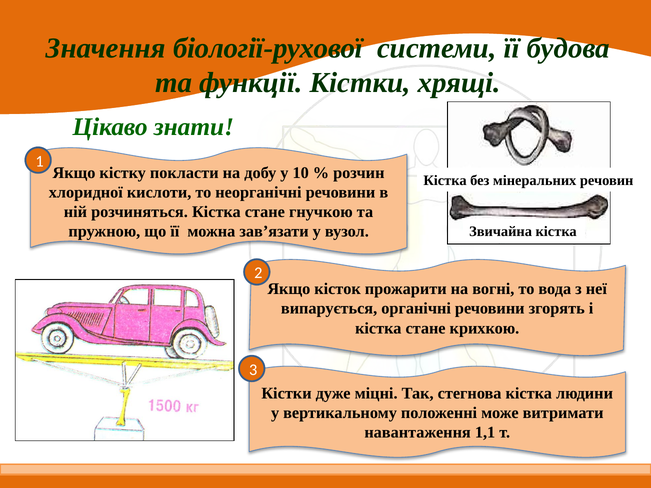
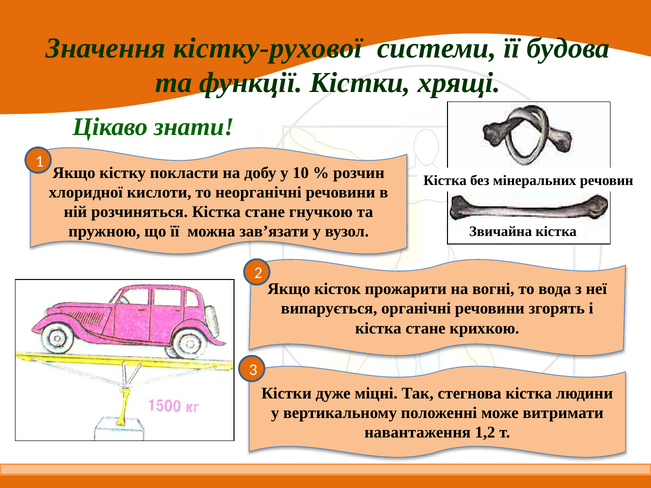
біології-рухової: біології-рухової -> кістку-рухової (268, 48)
1,1: 1,1 -> 1,2 (485, 433)
